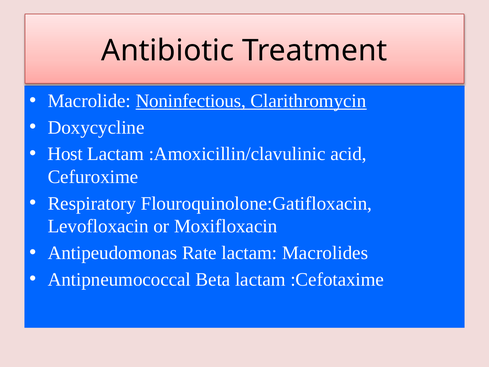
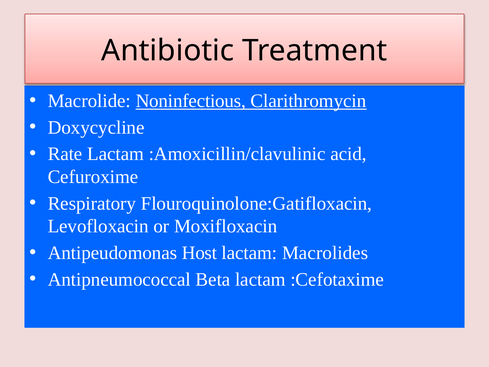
Host: Host -> Rate (65, 154)
Rate: Rate -> Host (199, 253)
